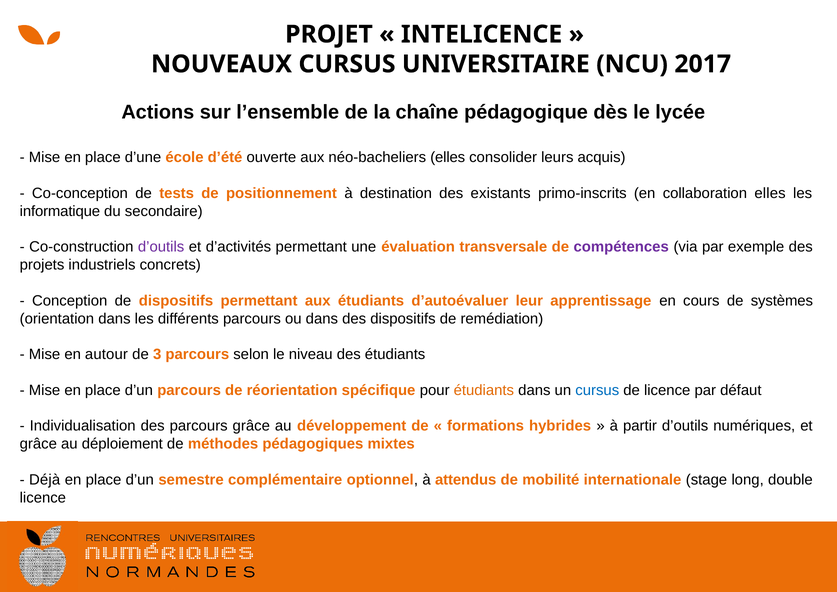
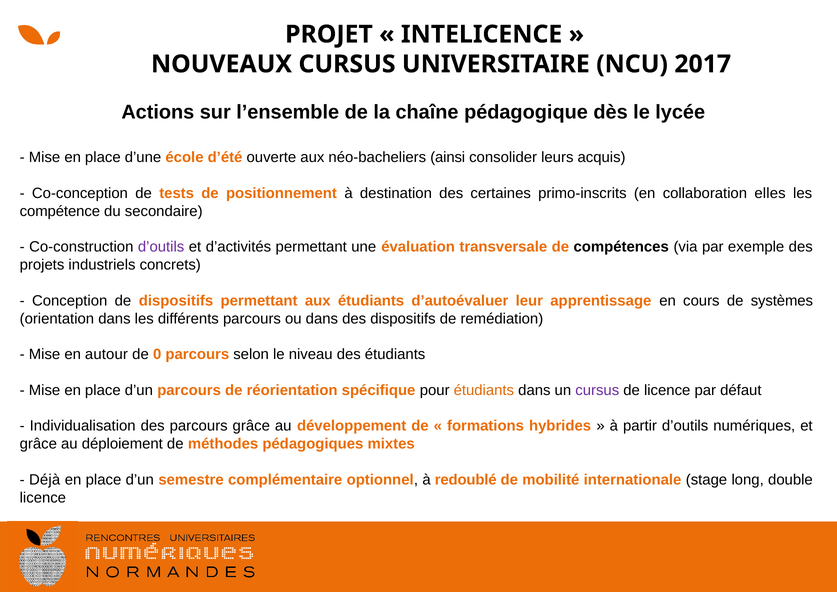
néo-bacheliers elles: elles -> ainsi (448, 158)
existants: existants -> certaines (501, 193)
informatique: informatique -> compétence (60, 211)
compétences colour: purple -> black (621, 247)
3: 3 -> 0 (157, 354)
cursus colour: blue -> purple (597, 390)
attendus: attendus -> redoublé (466, 480)
